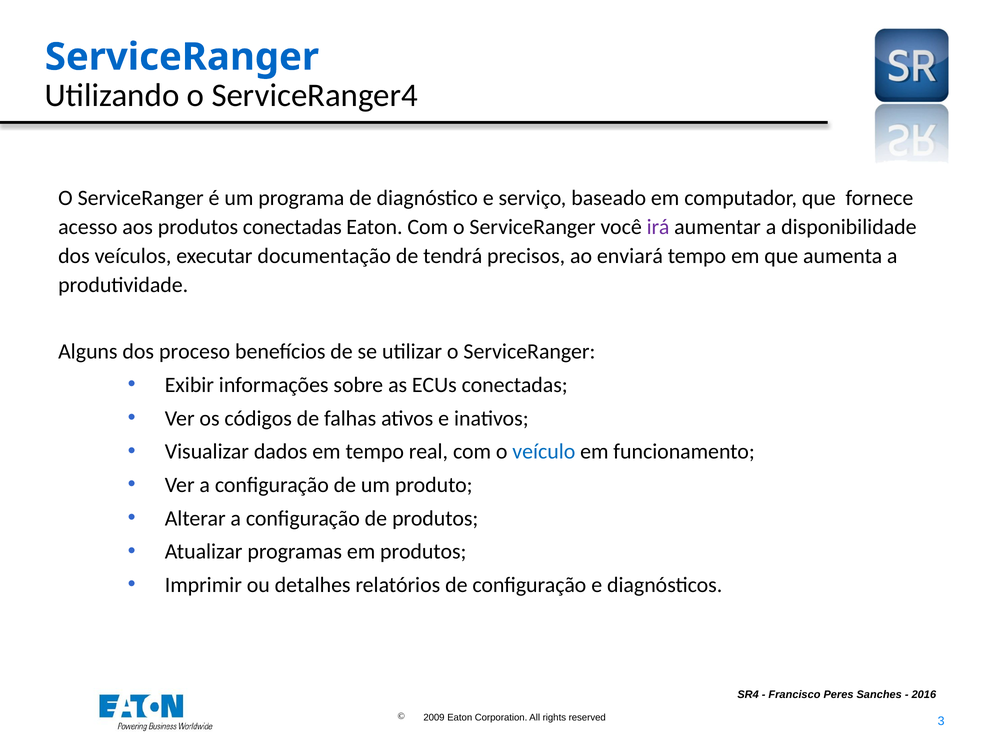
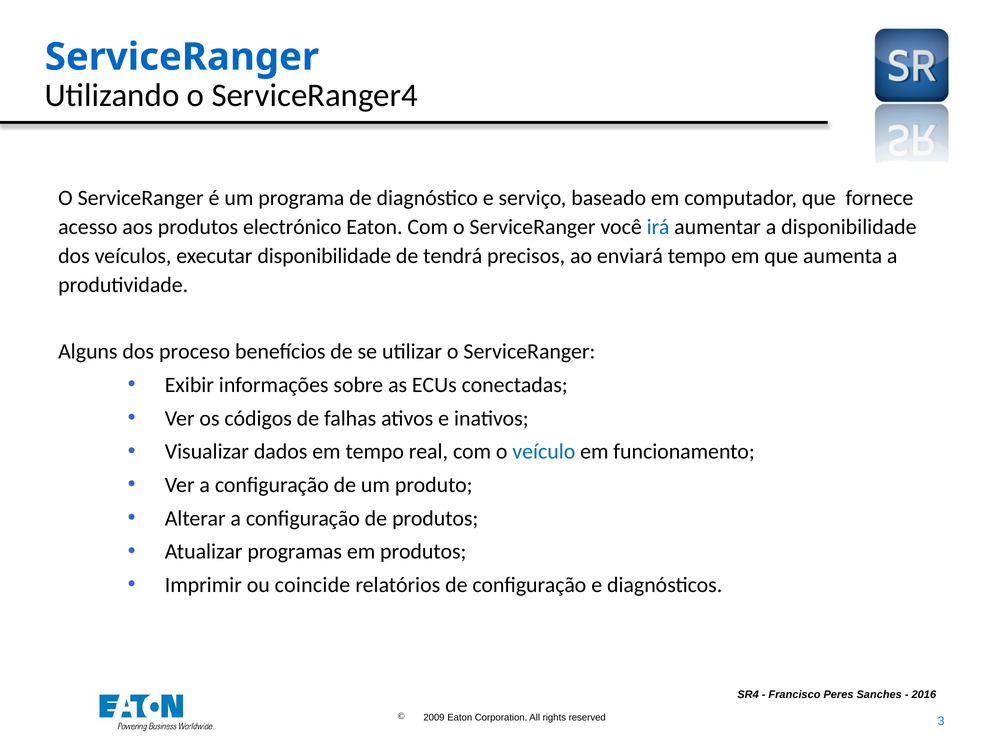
produtos conectadas: conectadas -> electrónico (292, 227)
irá colour: purple -> blue (658, 227)
executar documentação: documentação -> disponibilidade (324, 256)
detalhes: detalhes -> coincide (312, 584)
